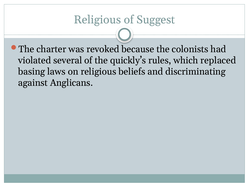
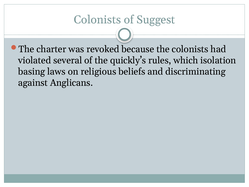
Religious: Religious -> Colonists (97, 20)
replaced: replaced -> isolation (218, 60)
